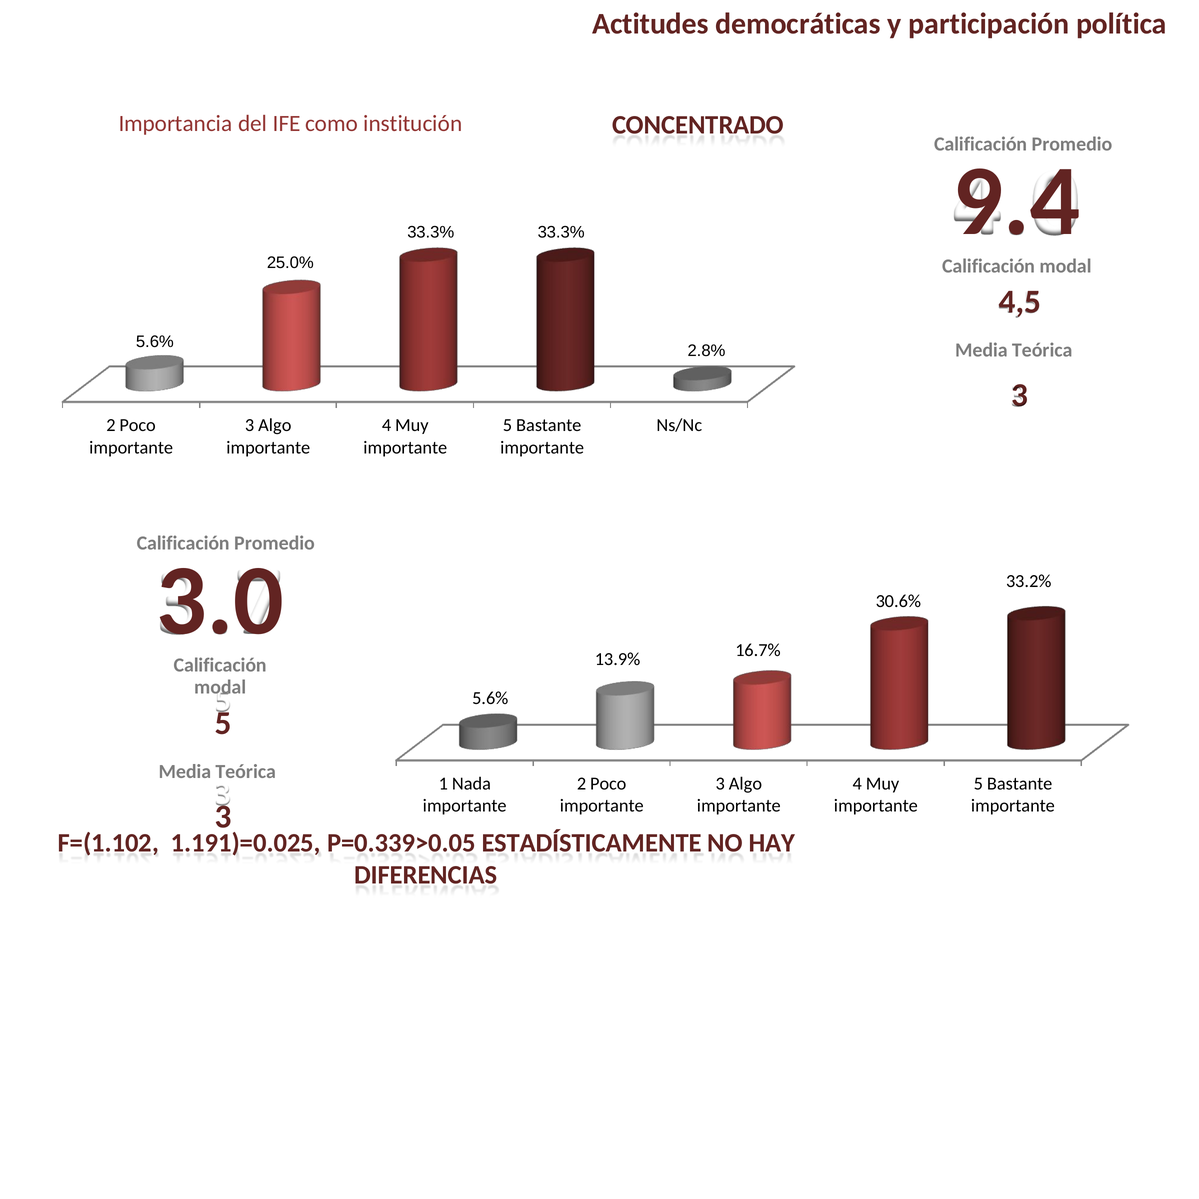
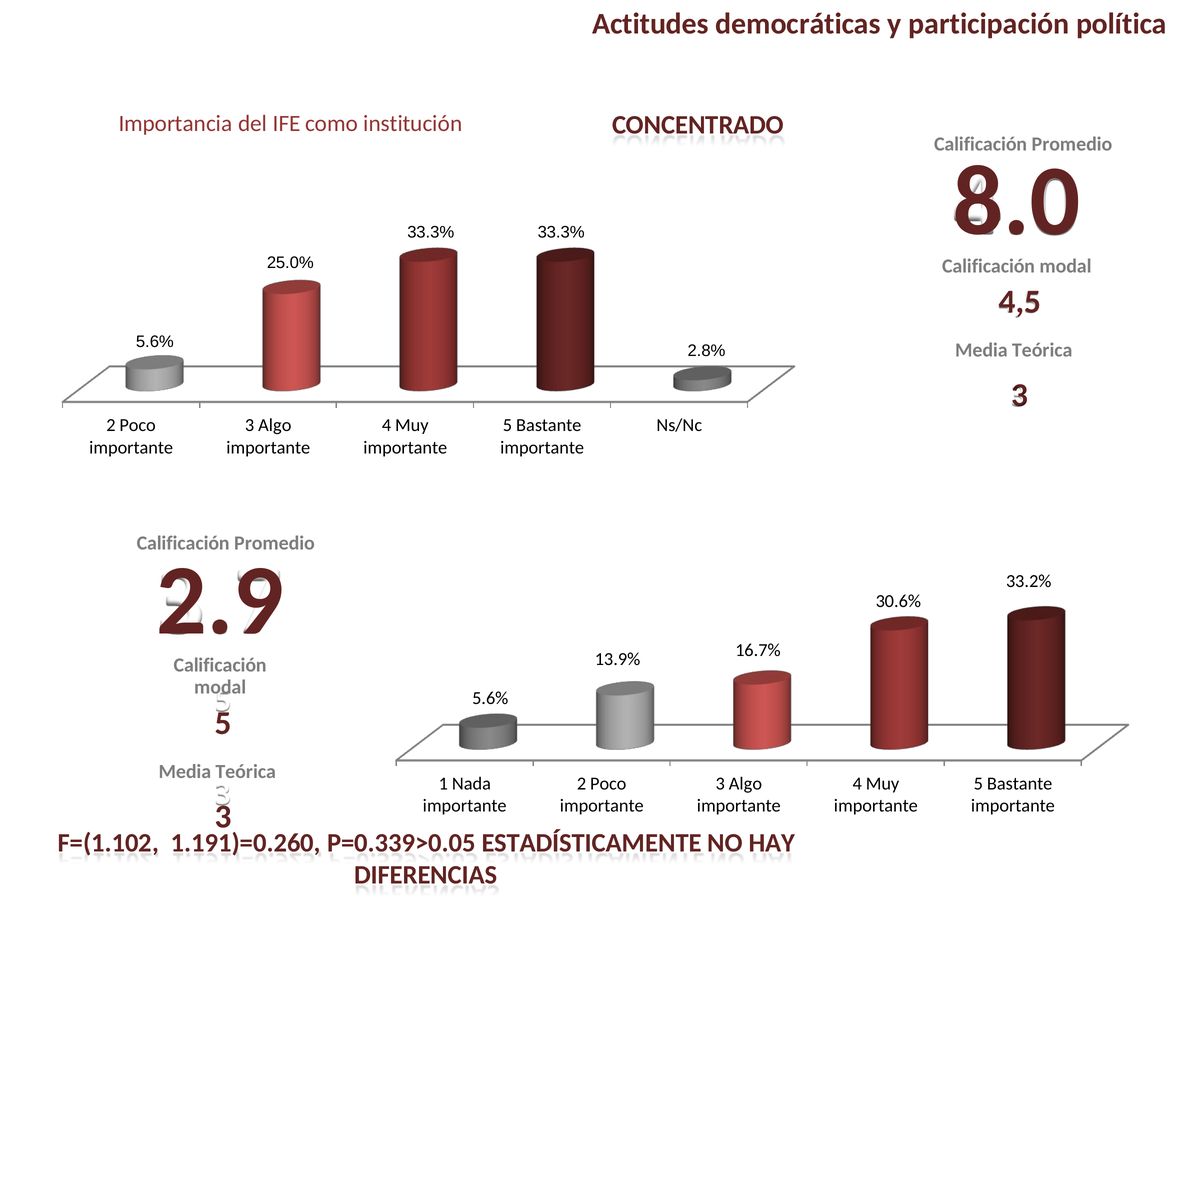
9.4: 9.4 -> 8.0 (1017, 201)
3.0: 3.0 -> 2.9 (220, 601)
1.191)=0.025: 1.191)=0.025 -> 1.191)=0.260 (246, 843)
